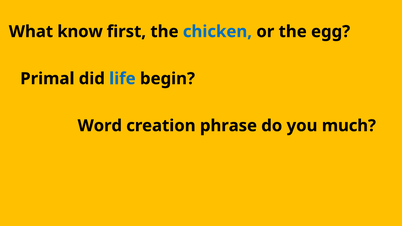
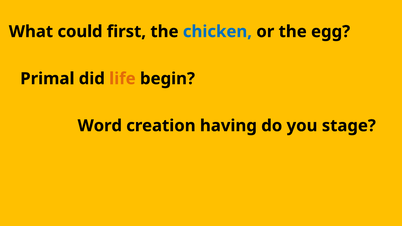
know: know -> could (80, 32)
life colour: blue -> orange (122, 79)
phrase: phrase -> having (228, 126)
much: much -> stage (349, 126)
